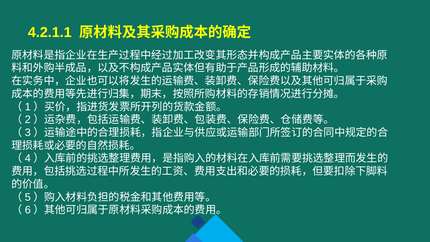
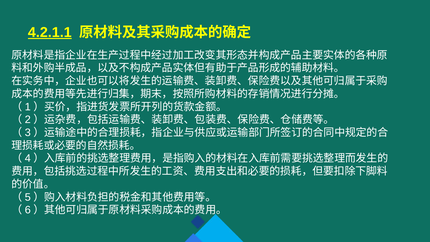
4.2.1.1 underline: none -> present (50, 32)
